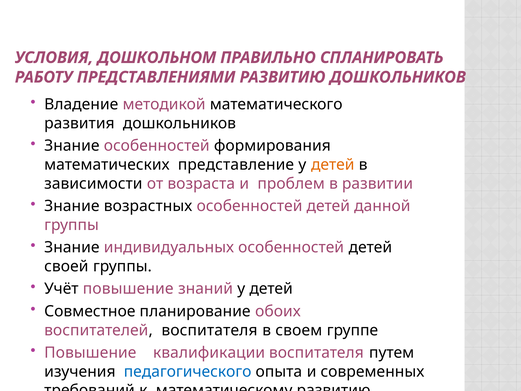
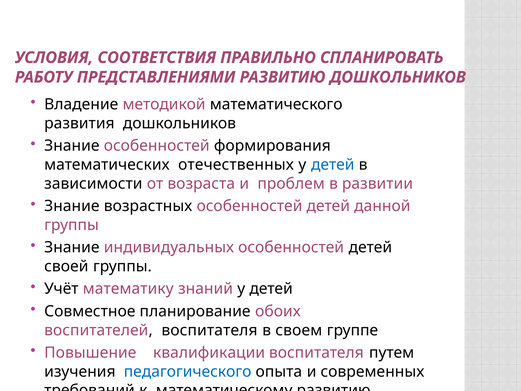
ДОШКОЛЬНОМ: ДОШКОЛЬНОМ -> СООТВЕТСТВИЯ (157, 58)
представление: представление -> отечественных (236, 165)
детей colour: orange -> blue (333, 165)
Учёт повышение: повышение -> математику (128, 289)
